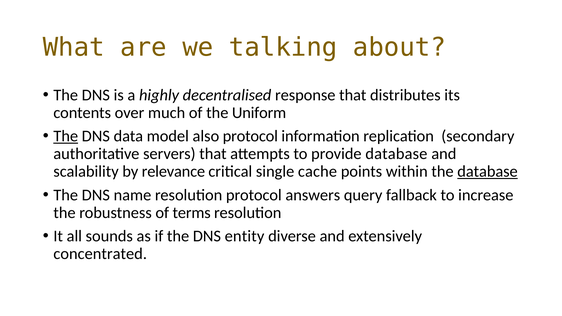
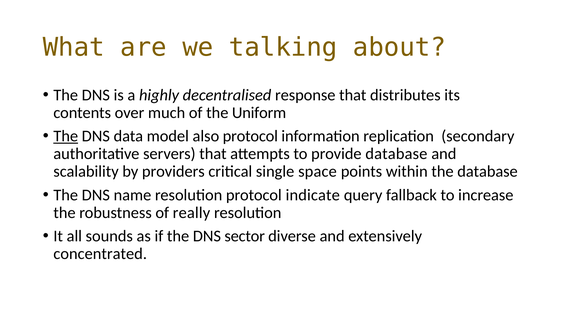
relevance: relevance -> providers (173, 172)
cache: cache -> space (317, 172)
database underline: present -> none (488, 172)
answers: answers -> indicate (313, 195)
terms: terms -> really (191, 213)
entity: entity -> sector (245, 236)
